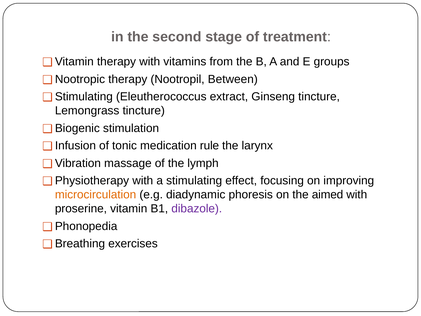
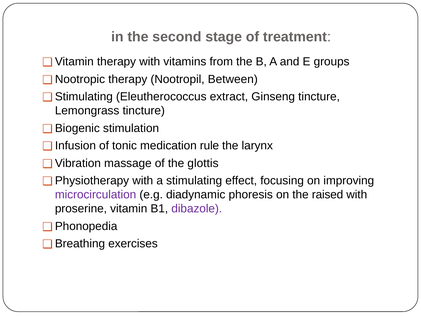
lymph: lymph -> glottis (203, 163)
microcirculation colour: orange -> purple (96, 195)
aimed: aimed -> raised (328, 195)
